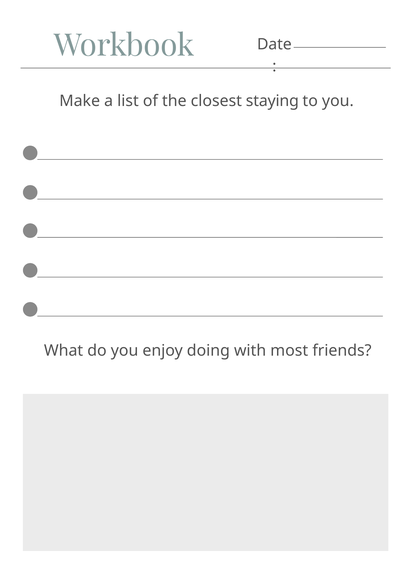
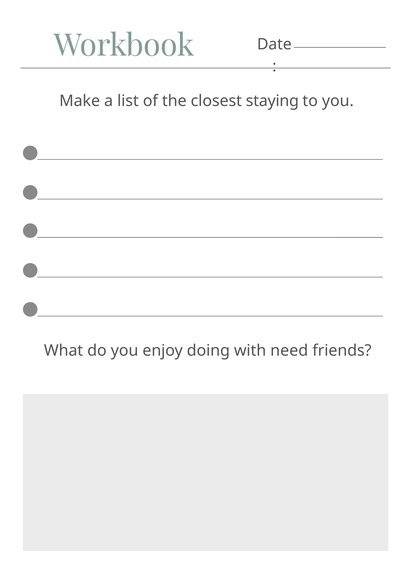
most: most -> need (289, 351)
